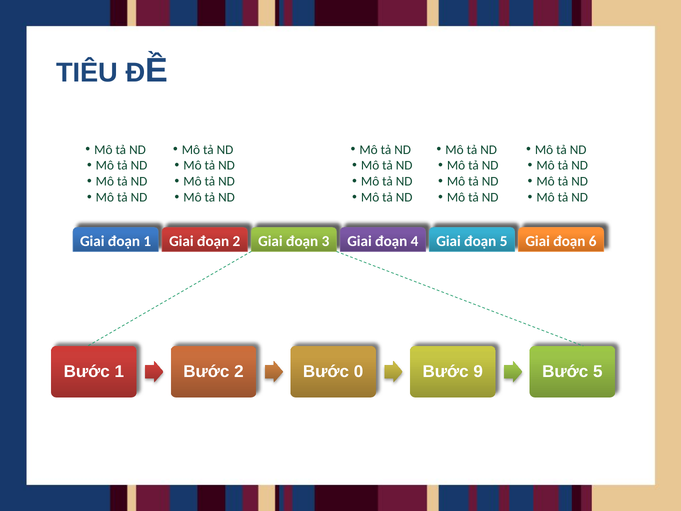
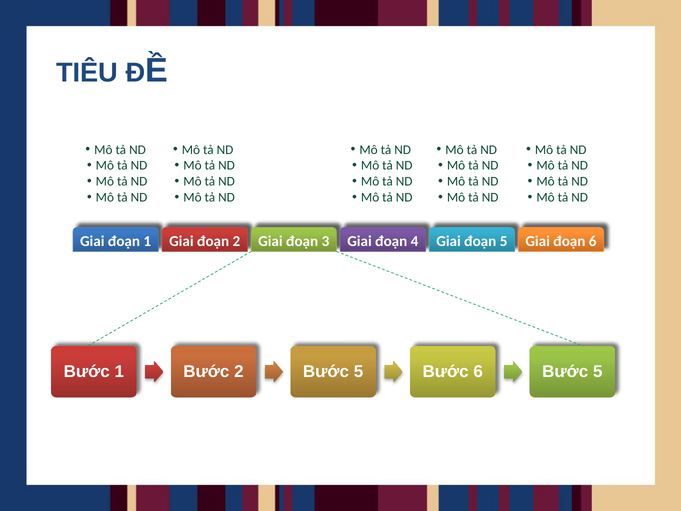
0: 0 -> 5 (359, 371)
9: 9 -> 6 (478, 371)
